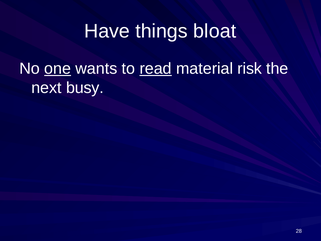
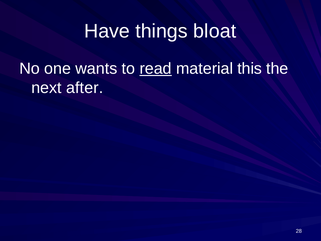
one underline: present -> none (58, 69)
risk: risk -> this (250, 69)
busy: busy -> after (85, 88)
